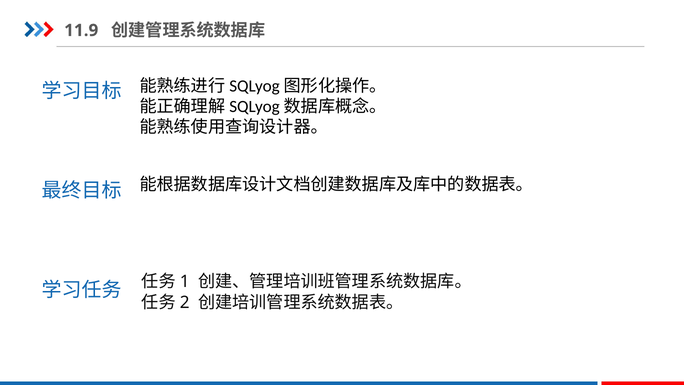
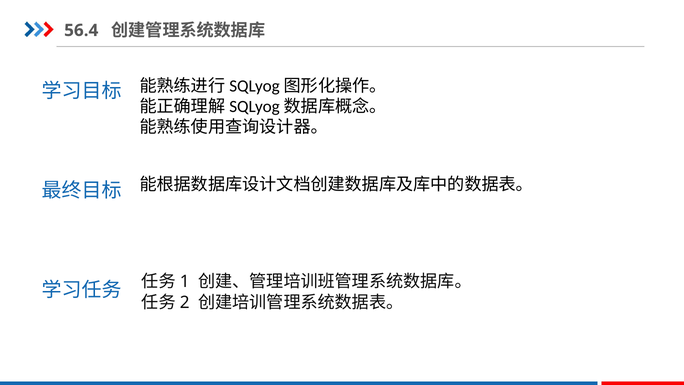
11.9: 11.9 -> 56.4 (81, 30)
